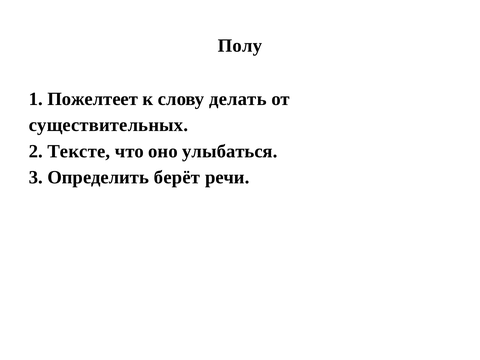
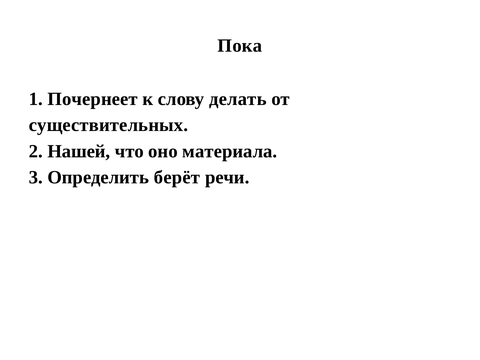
Полу: Полу -> Пока (240, 46)
Пожелтеет: Пожелтеет -> Почернеет (93, 99)
Тексте: Тексте -> Нашей (79, 151)
улыбаться: улыбаться -> материала (230, 151)
